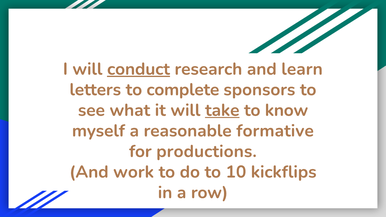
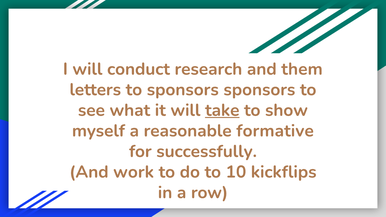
conduct underline: present -> none (139, 69)
learn: learn -> them (302, 69)
to complete: complete -> sponsors (183, 90)
know: know -> show (286, 110)
productions: productions -> successfully (207, 151)
